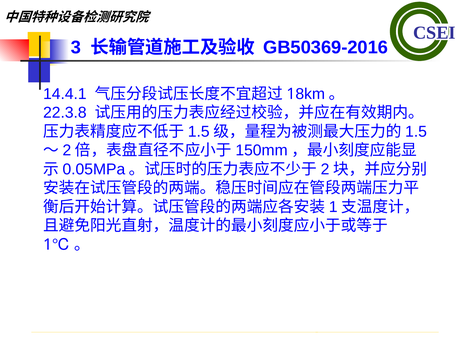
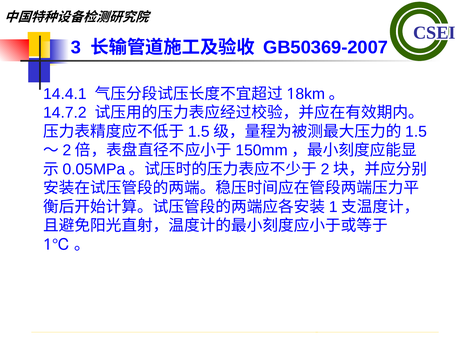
GB50369-2016: GB50369-2016 -> GB50369-2007 (326, 47)
22.3.8: 22.3.8 -> 14.7.2 (65, 113)
